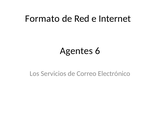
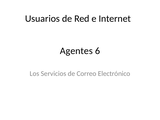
Formato: Formato -> Usuarios (42, 19)
